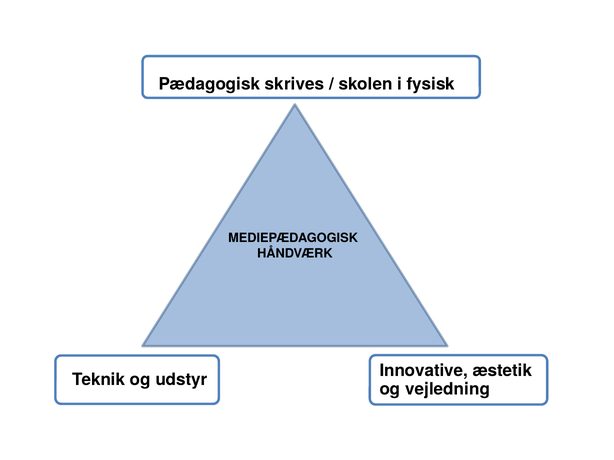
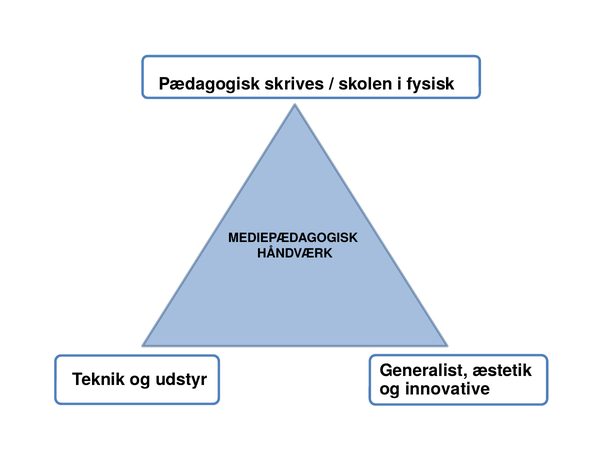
Innovative: Innovative -> Generalist (424, 371)
vejledning: vejledning -> innovative (448, 390)
